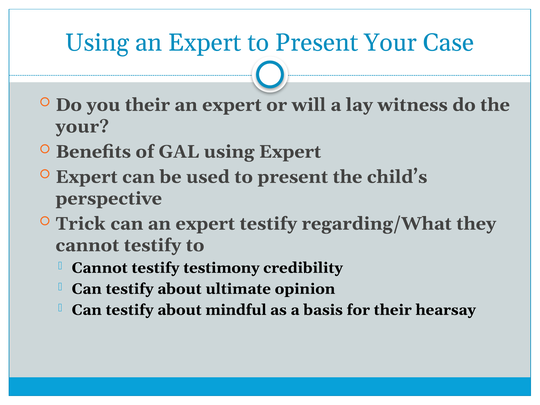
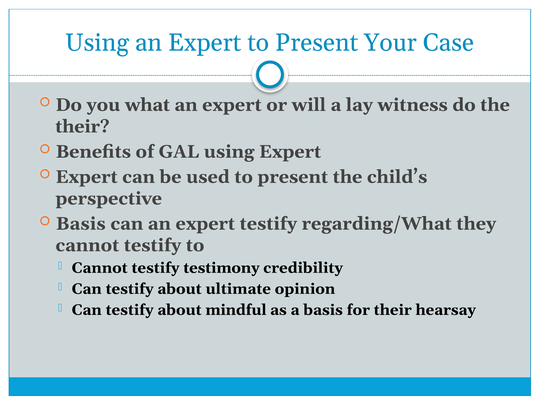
you their: their -> what (147, 105)
your: your -> their (82, 127)
Trick: Trick -> Basis (81, 224)
